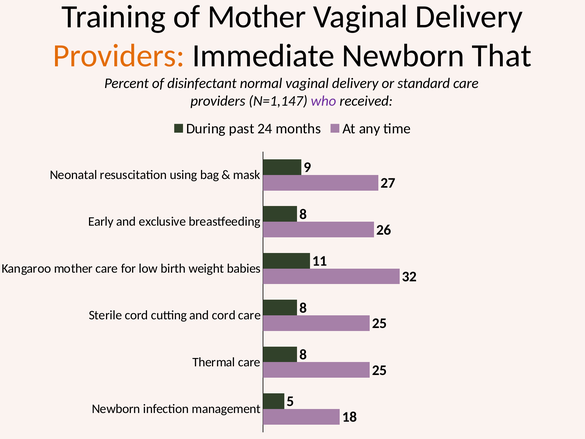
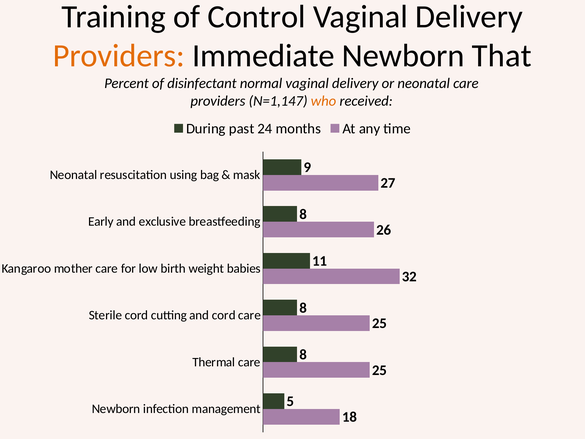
of Mother: Mother -> Control (257, 17)
or standard: standard -> neonatal (424, 83)
who colour: purple -> orange (324, 101)
